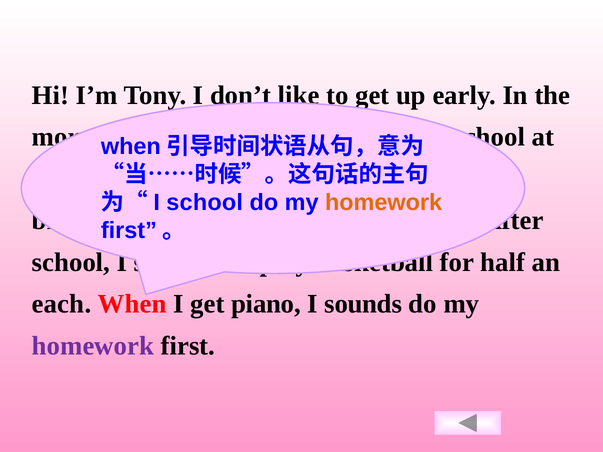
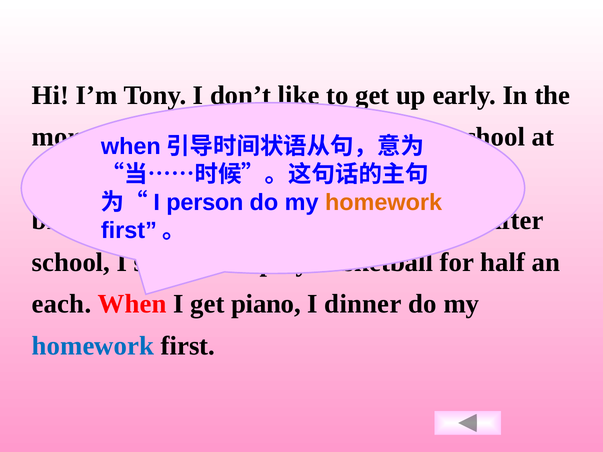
I school: school -> person (205, 203)
sounds: sounds -> dinner (363, 304)
homework colour: purple -> blue (93, 346)
